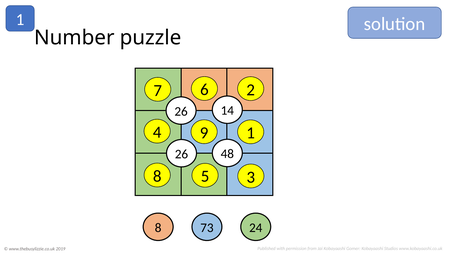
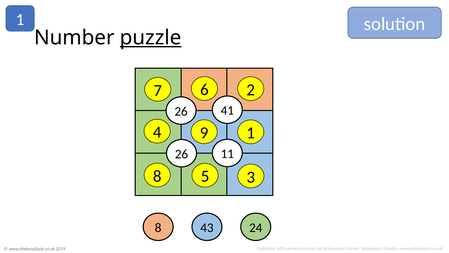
puzzle underline: none -> present (151, 38)
14: 14 -> 41 (227, 110)
48: 48 -> 11 (227, 154)
73: 73 -> 43 (207, 227)
